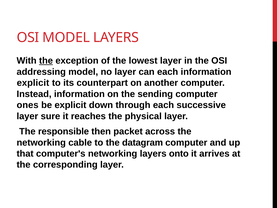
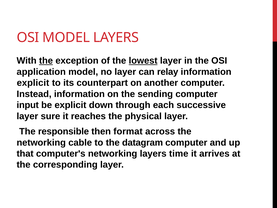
lowest underline: none -> present (143, 61)
addressing: addressing -> application (41, 72)
can each: each -> relay (168, 72)
ones: ones -> input (28, 105)
packet: packet -> format (128, 131)
onto: onto -> time (179, 153)
